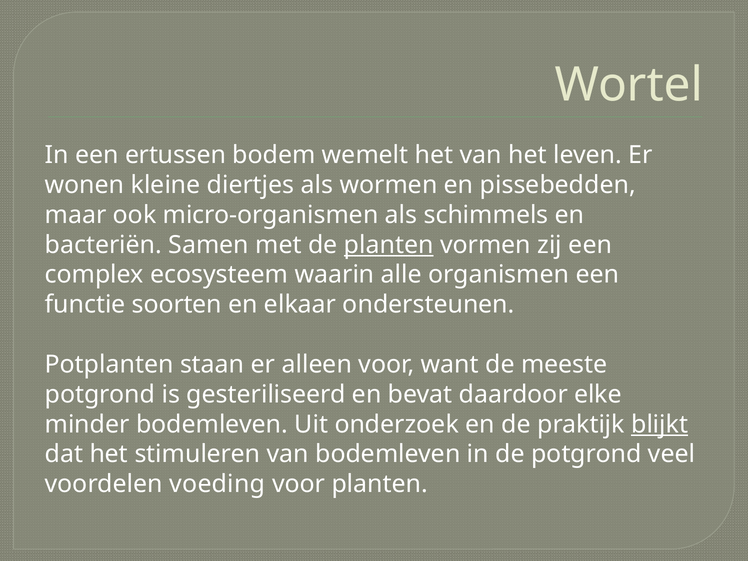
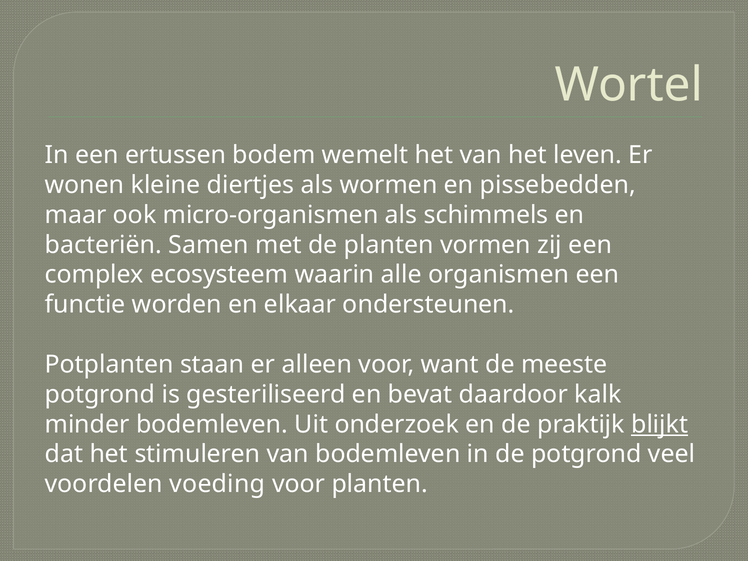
planten underline: present -> none (389, 245)
soorten: soorten -> worden (177, 305)
elke: elke -> kalk (598, 394)
